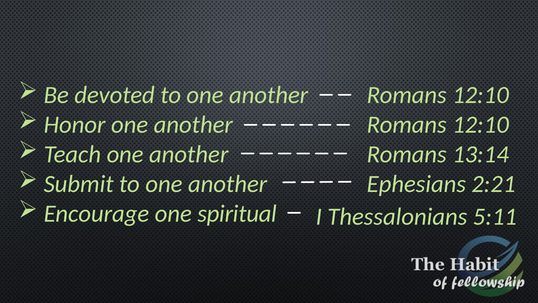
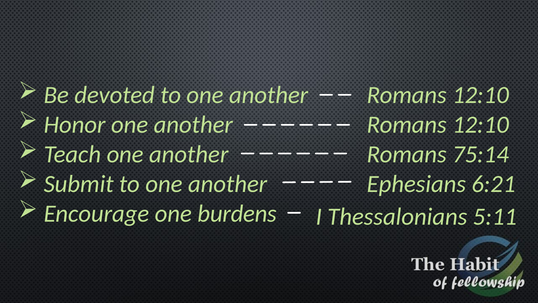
13:14: 13:14 -> 75:14 (481, 154)
2:21: 2:21 -> 6:21 (494, 184)
spiritual: spiritual -> burdens (237, 213)
